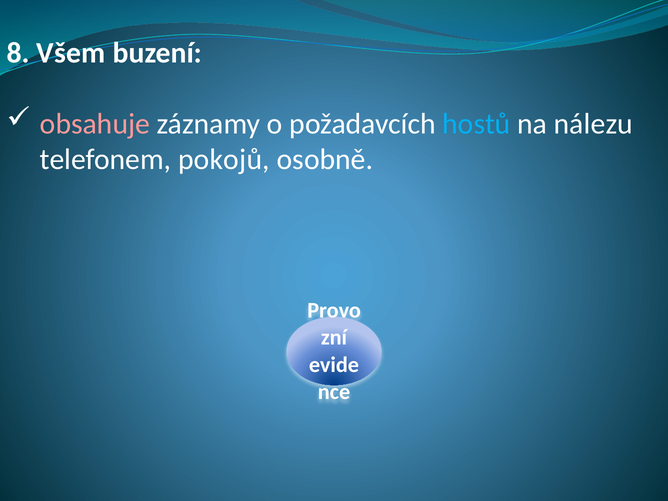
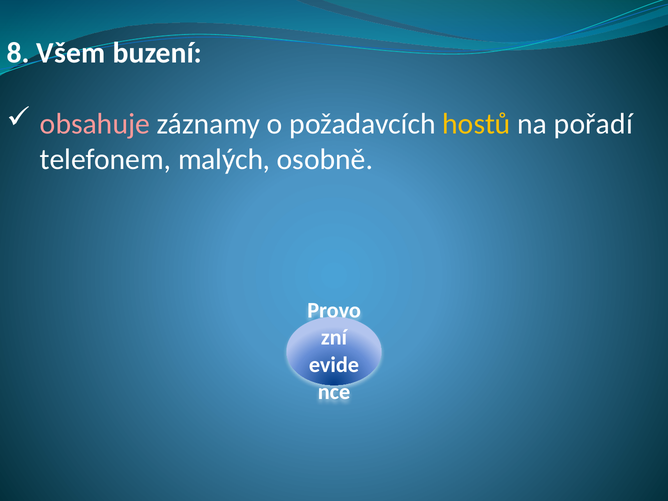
hostů colour: light blue -> yellow (476, 124)
nálezu: nálezu -> pořadí (593, 124)
pokojů: pokojů -> malých (224, 160)
